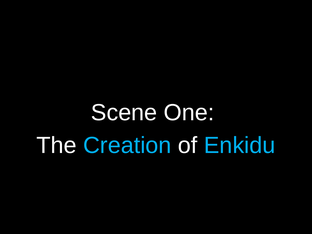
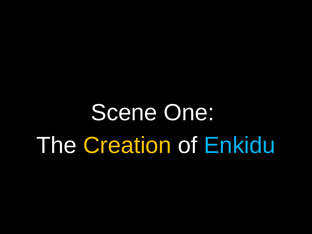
Creation colour: light blue -> yellow (127, 145)
